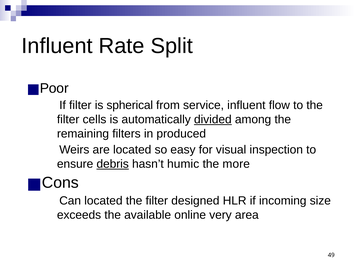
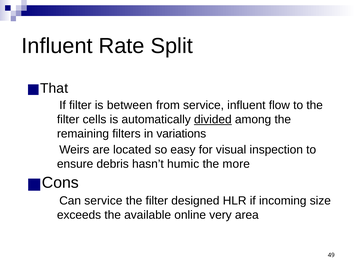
Poor: Poor -> That (54, 88)
spherical: spherical -> between (130, 105)
produced: produced -> variations (181, 134)
debris underline: present -> none (113, 164)
Can located: located -> service (103, 201)
